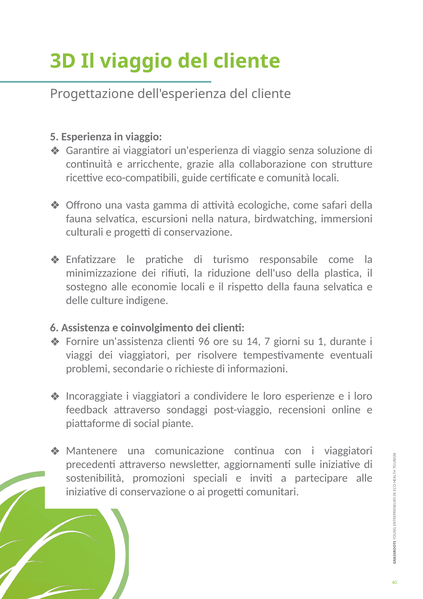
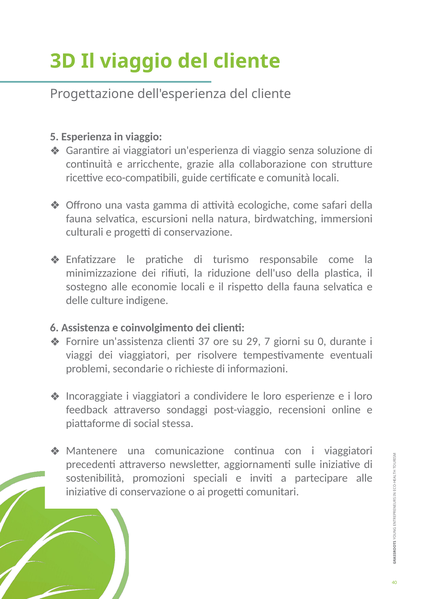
96: 96 -> 37 (204, 341)
14: 14 -> 29 (254, 341)
1: 1 -> 0 (322, 341)
piante: piante -> stessa (178, 423)
